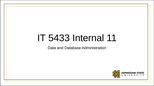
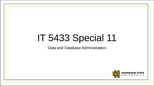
Internal: Internal -> Special (88, 38)
